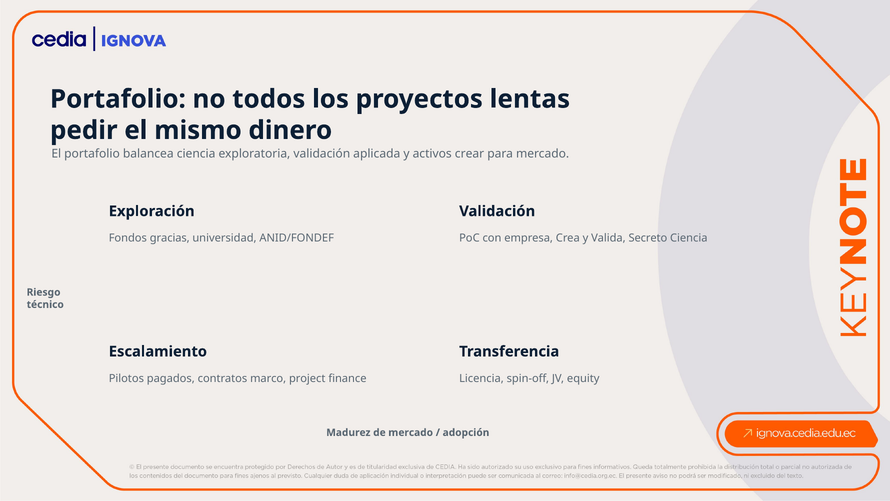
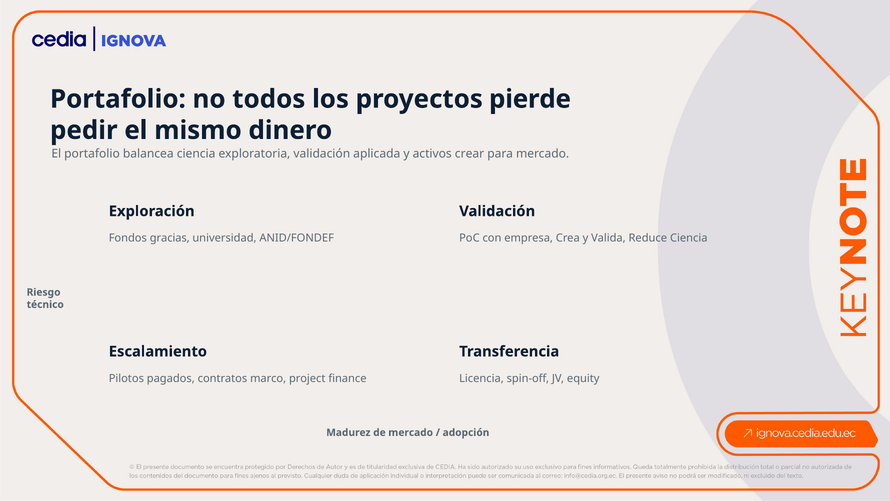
lentas: lentas -> pierde (530, 99)
Secreto: Secreto -> Reduce (648, 238)
